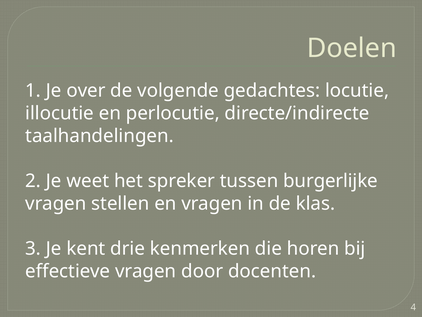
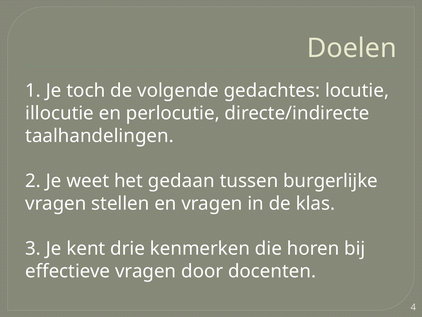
over: over -> toch (86, 91)
spreker: spreker -> gedaan (181, 181)
